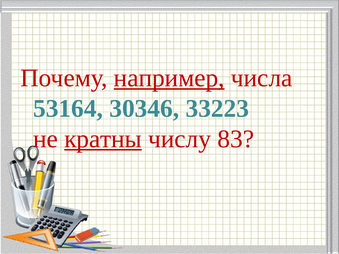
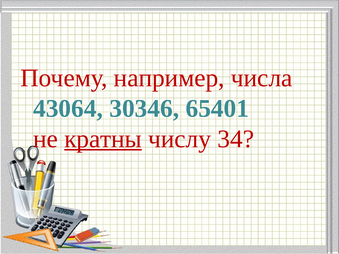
например underline: present -> none (169, 78)
53164: 53164 -> 43064 (68, 109)
33223: 33223 -> 65401 (217, 109)
83: 83 -> 34 (236, 139)
